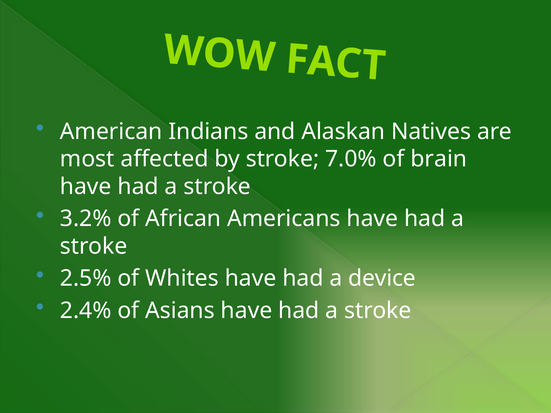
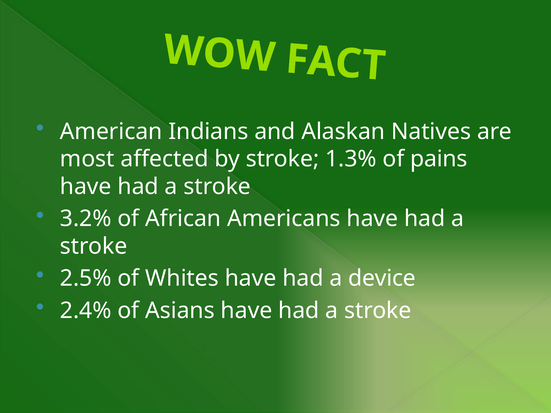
7.0%: 7.0% -> 1.3% (351, 159)
brain: brain -> pains (439, 159)
